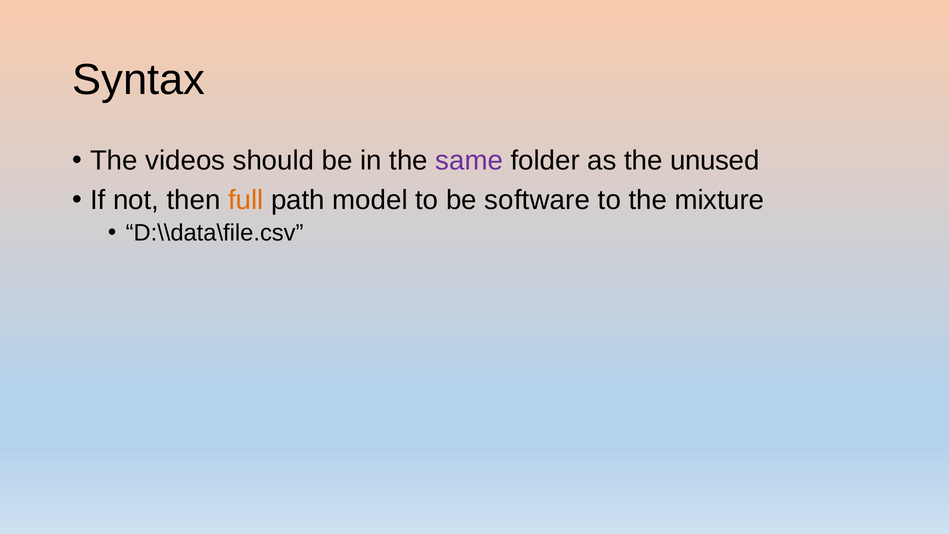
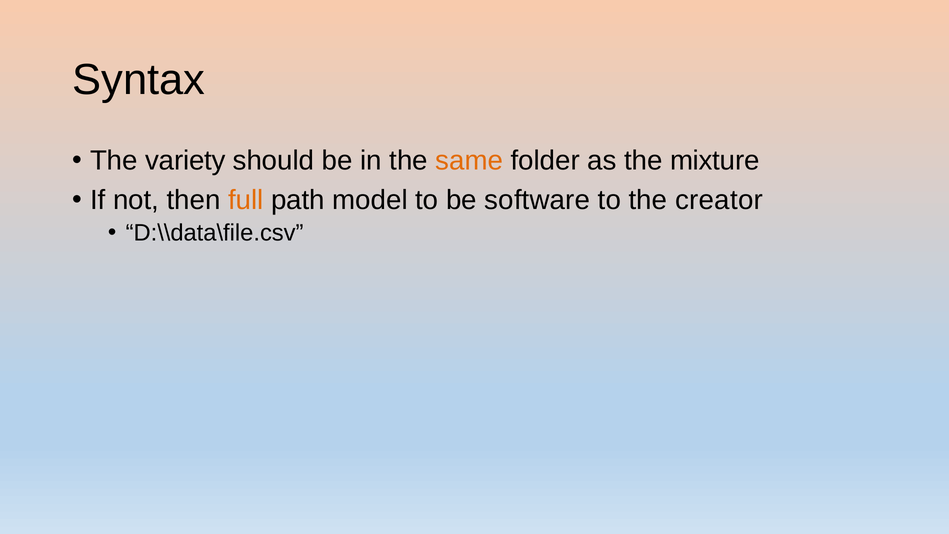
videos: videos -> variety (185, 160)
same colour: purple -> orange (469, 160)
unused: unused -> mixture (715, 160)
mixture: mixture -> creator (719, 200)
